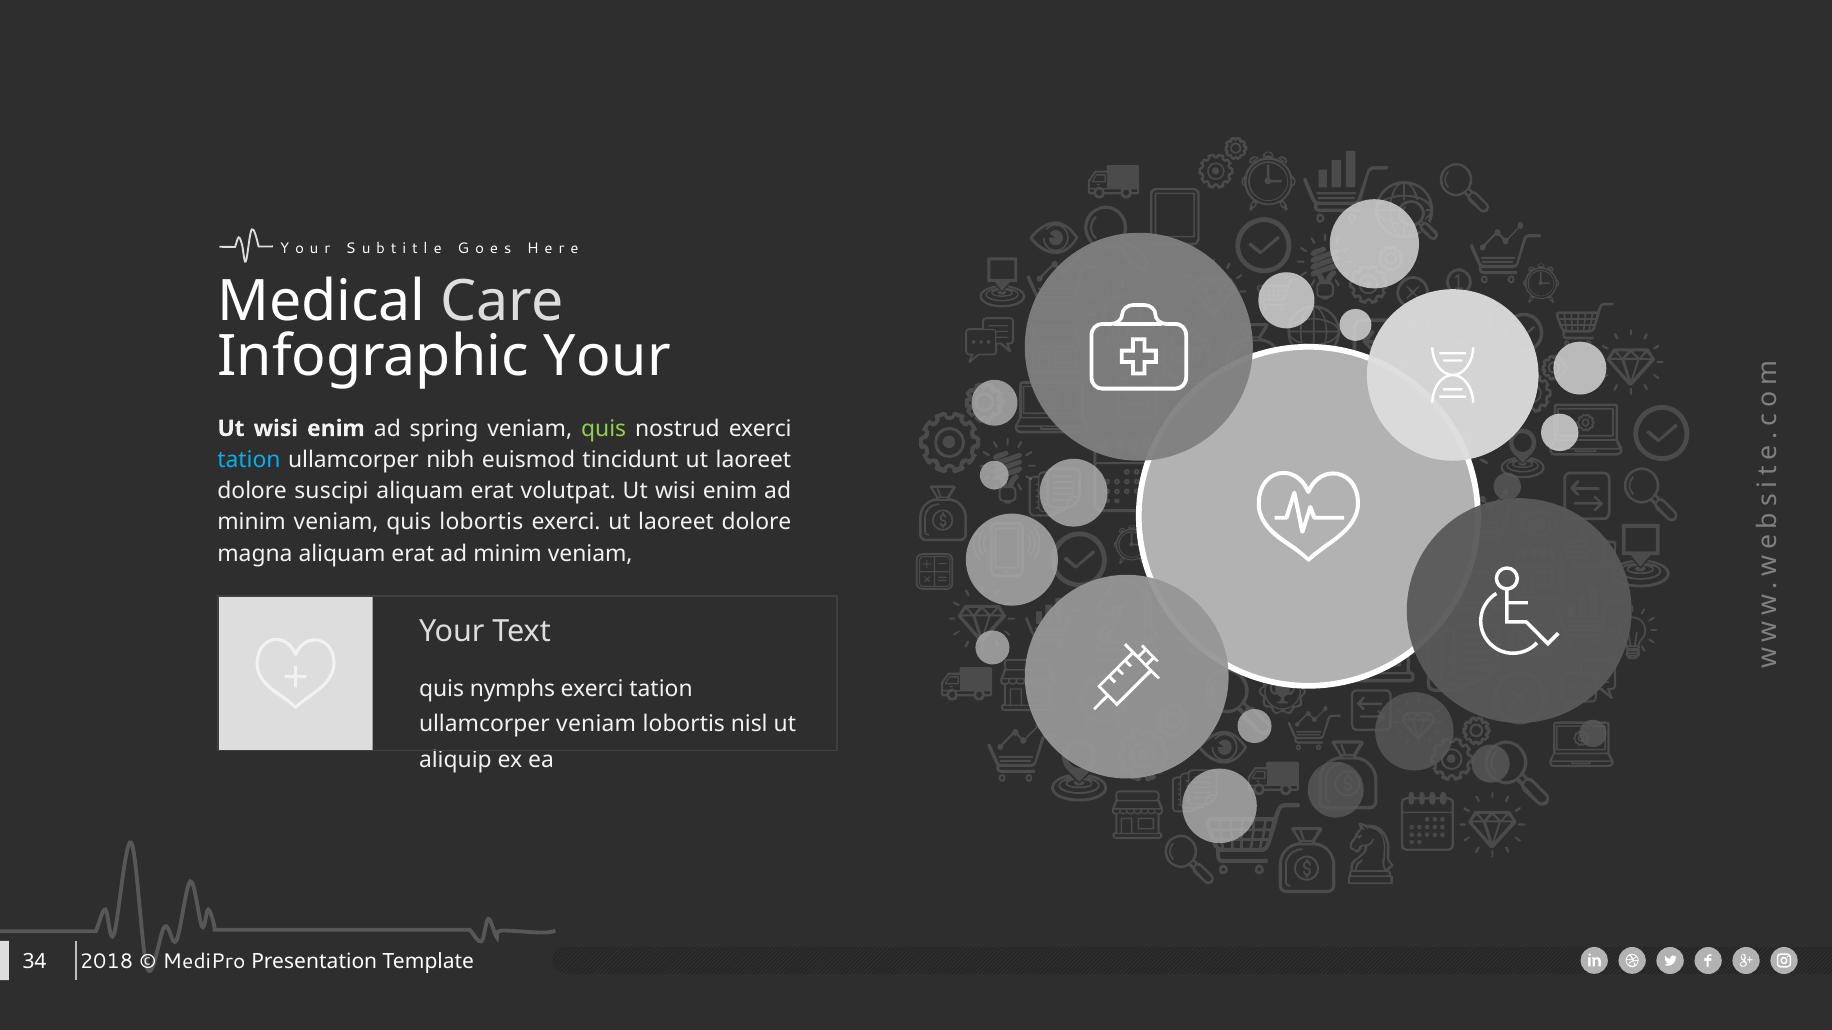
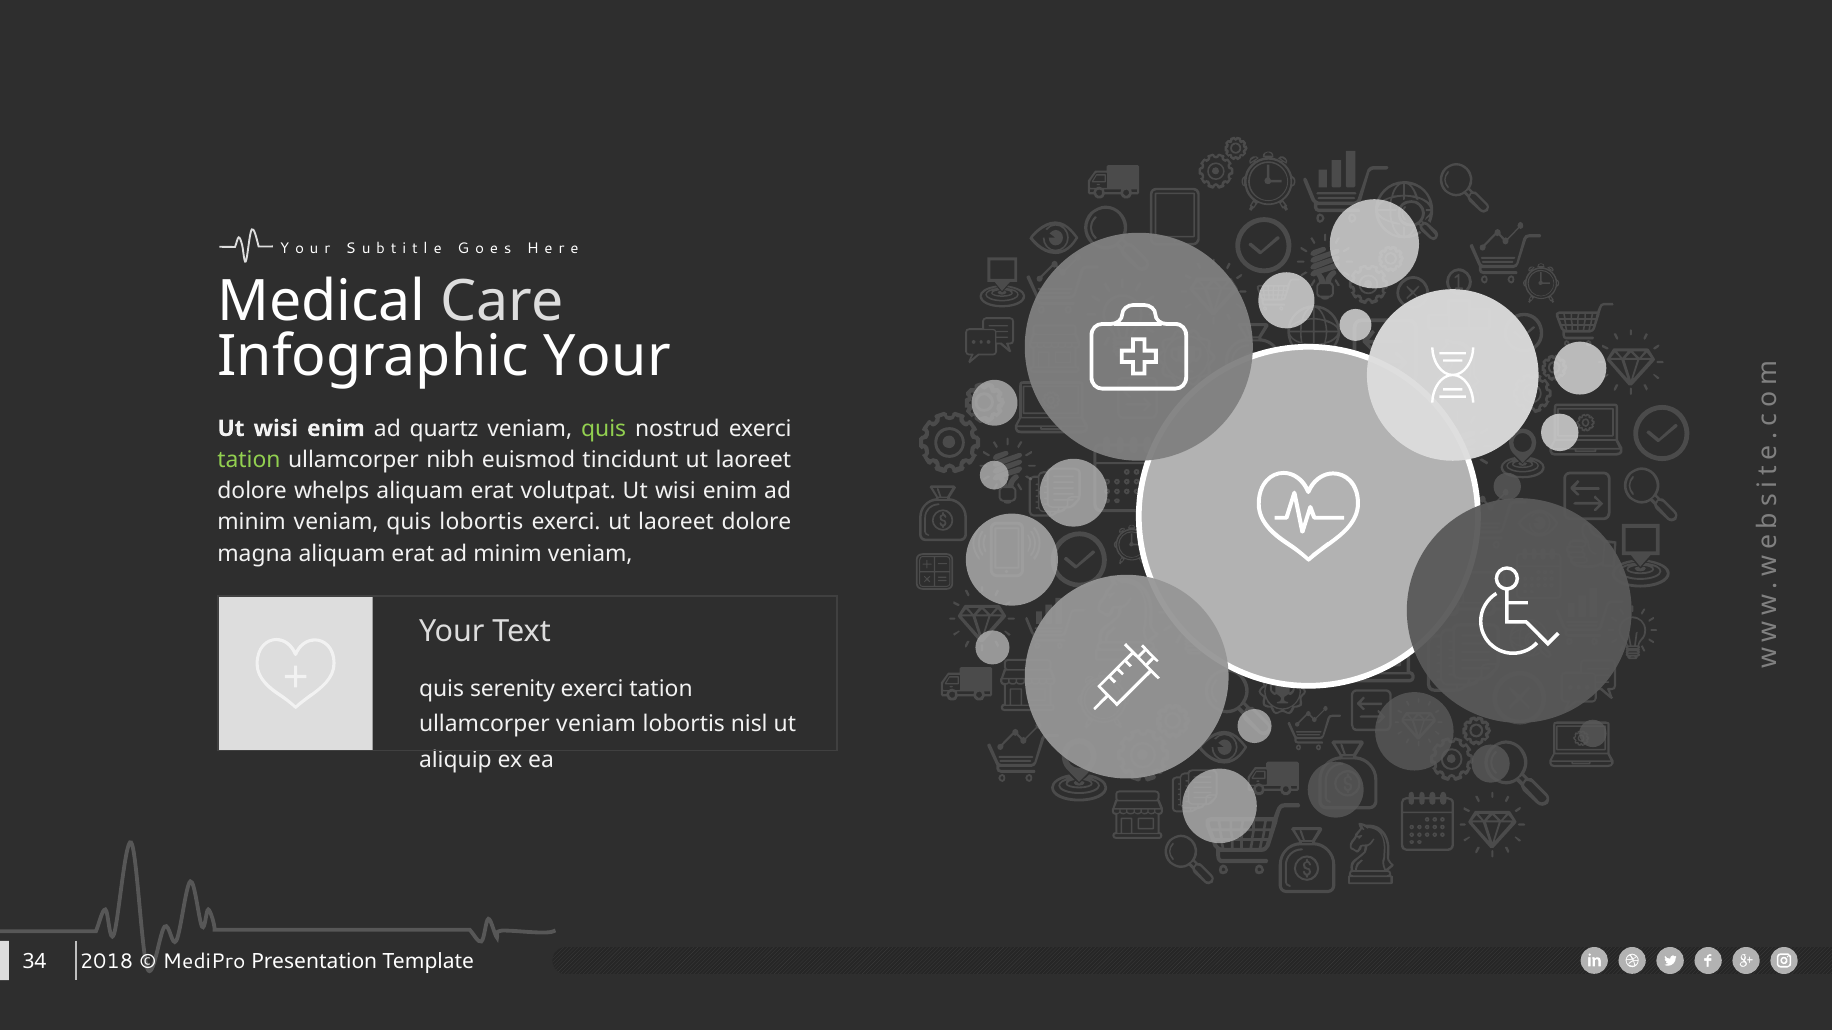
spring: spring -> quartz (444, 429)
tation colour: light blue -> light green (249, 460)
suscipi: suscipi -> whelps (332, 491)
nymphs: nymphs -> serenity (512, 689)
